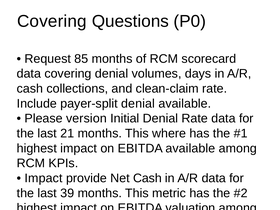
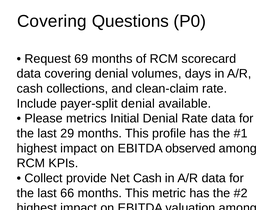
85: 85 -> 69 (81, 59)
version: version -> metrics (86, 118)
21: 21 -> 29 (67, 133)
where: where -> profile (169, 133)
EBITDA available: available -> observed (190, 148)
Impact: Impact -> Collect (44, 178)
39: 39 -> 66 (67, 193)
